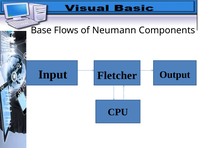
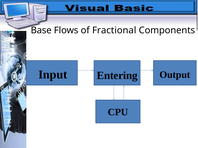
Neumann: Neumann -> Fractional (114, 30)
Fletcher: Fletcher -> Entering (117, 76)
